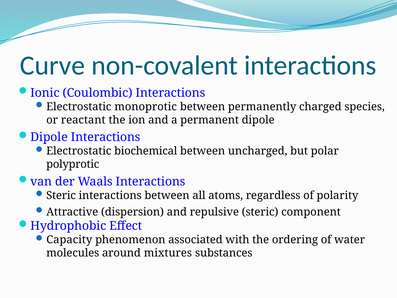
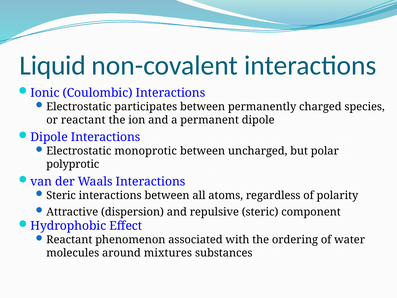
Curve: Curve -> Liquid (53, 66)
monoprotic: monoprotic -> participates (146, 107)
biochemical: biochemical -> monoprotic (146, 151)
Capacity: Capacity -> Reactant (69, 240)
